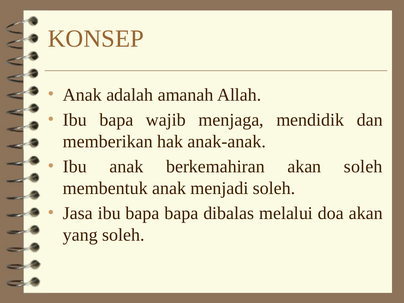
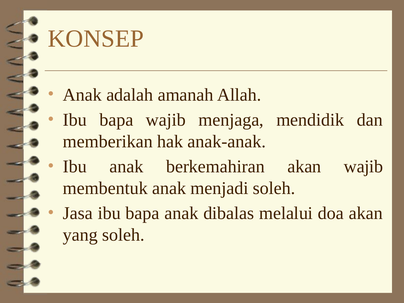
akan soleh: soleh -> wajib (363, 167)
bapa bapa: bapa -> anak (181, 213)
